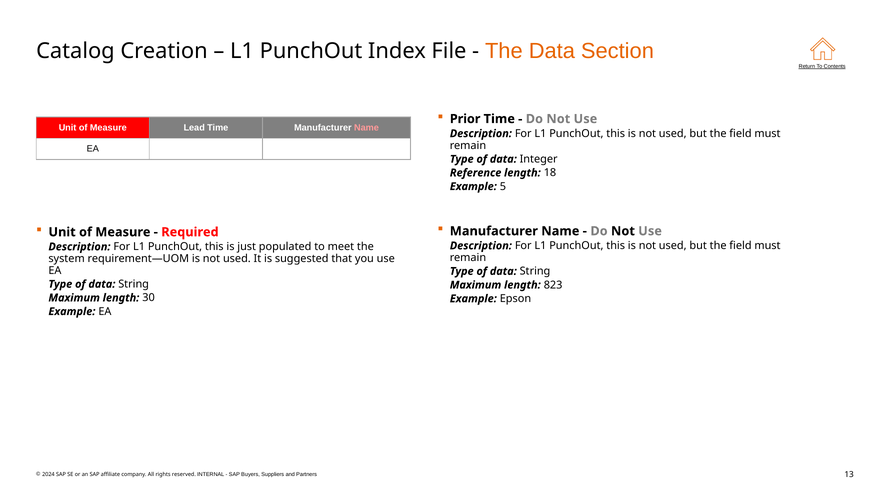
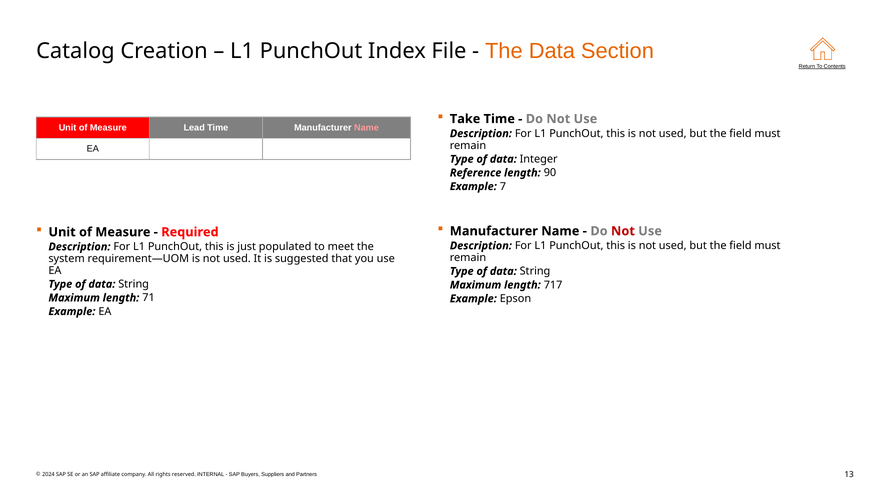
Prior: Prior -> Take (465, 119)
18: 18 -> 90 (550, 173)
5: 5 -> 7 (503, 187)
Not colour: black -> red (623, 231)
823: 823 -> 717 (553, 285)
30: 30 -> 71 (149, 298)
